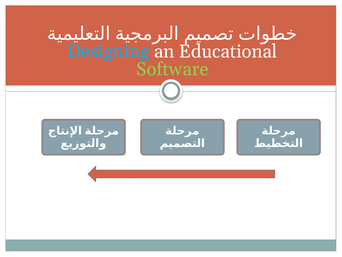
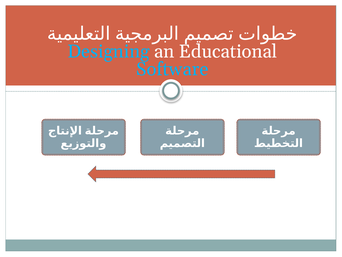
Software colour: light green -> light blue (172, 69)
